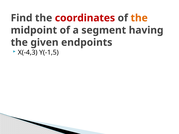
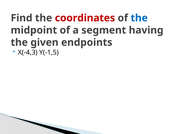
the colour: orange -> blue (139, 18)
